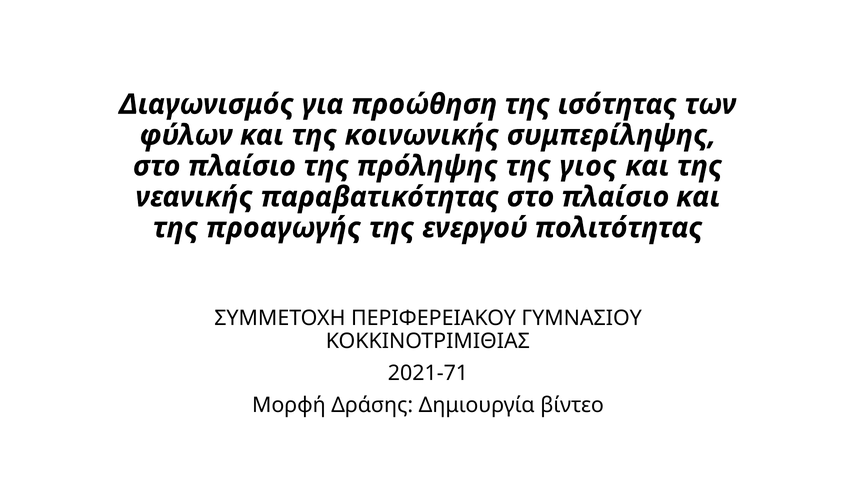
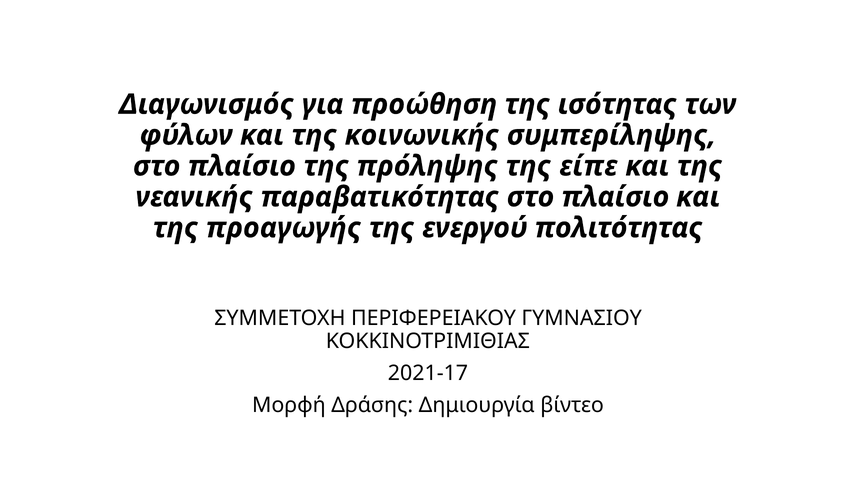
γιος: γιος -> είπε (588, 166)
2021-71: 2021-71 -> 2021-17 (428, 373)
